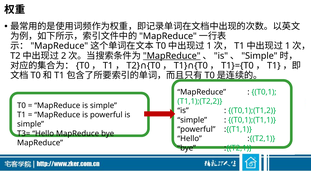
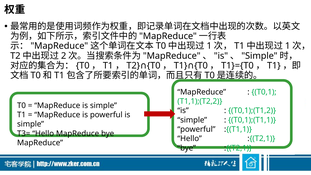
MapReduce underline: present -> none (172, 56)
